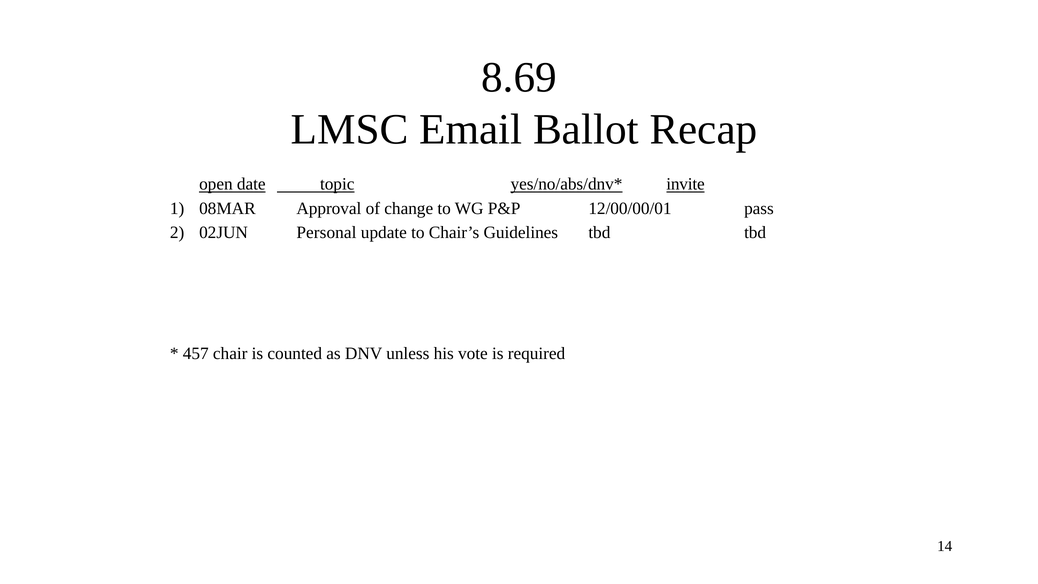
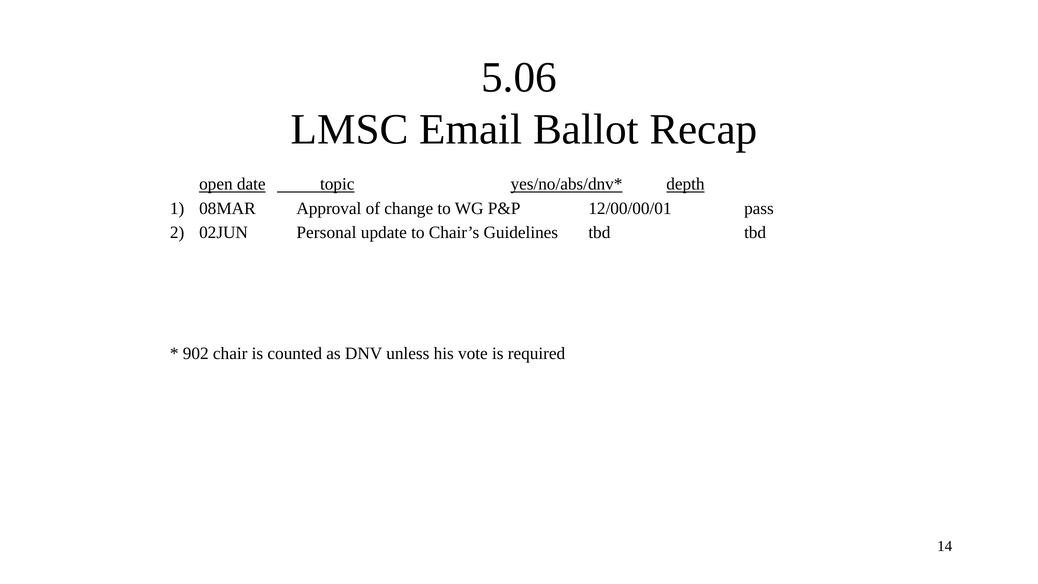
8.69: 8.69 -> 5.06 (519, 78)
invite: invite -> depth (685, 184)
457: 457 -> 902 (196, 354)
